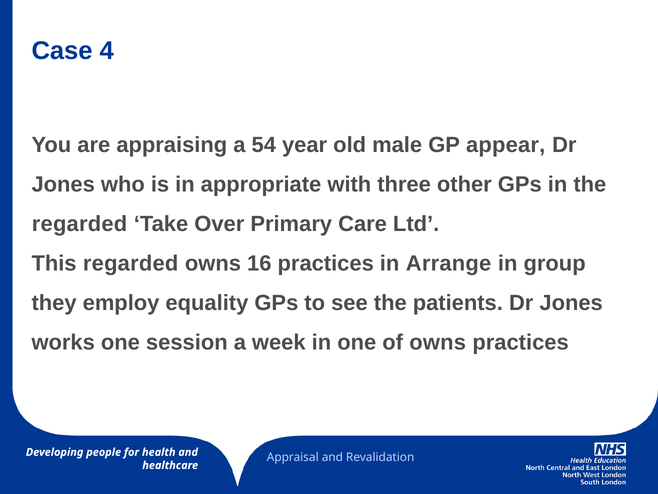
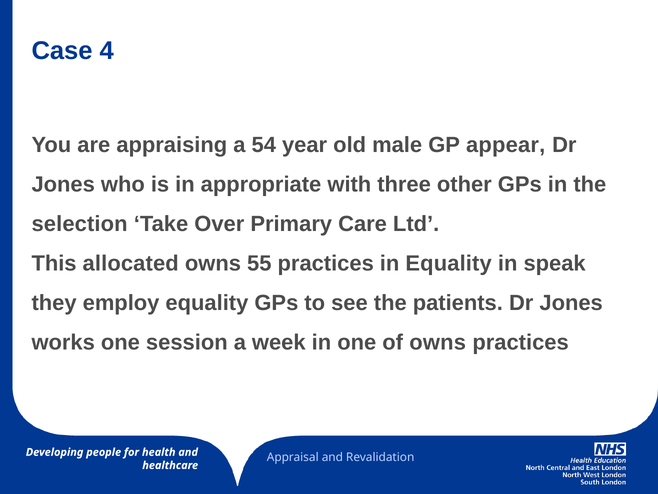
regarded: regarded -> selection (80, 224)
This regarded: regarded -> allocated (131, 263)
16: 16 -> 55 (259, 263)
in Arrange: Arrange -> Equality (449, 263)
group: group -> speak (555, 263)
